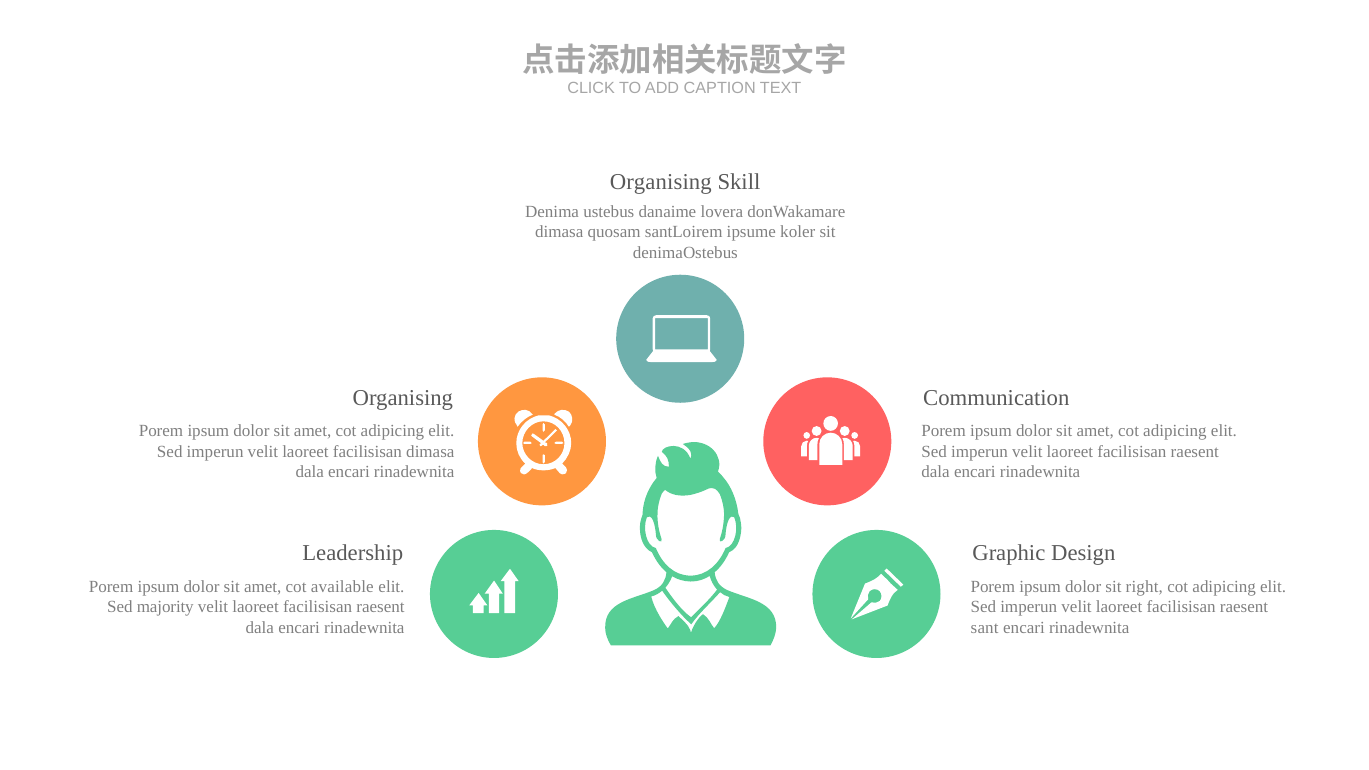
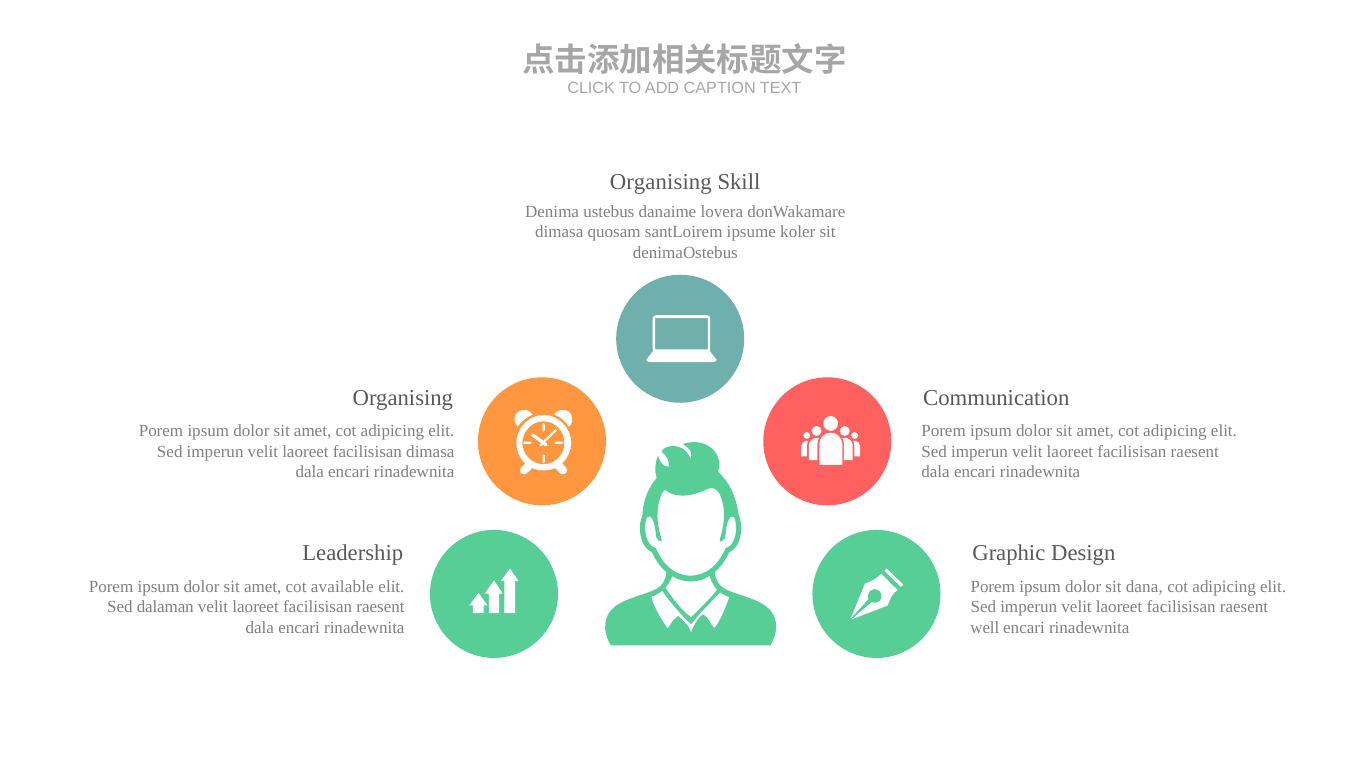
right: right -> dana (1144, 587)
majority: majority -> dalaman (165, 607)
sant: sant -> well (985, 628)
